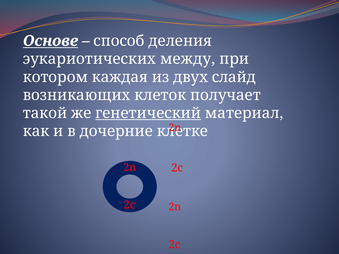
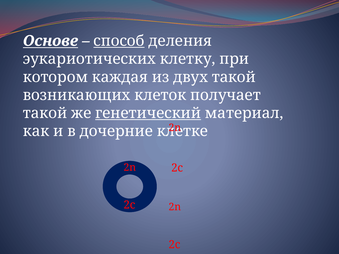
способ underline: none -> present (119, 41)
между: между -> клетку (188, 59)
двух слайд: слайд -> такой (234, 77)
